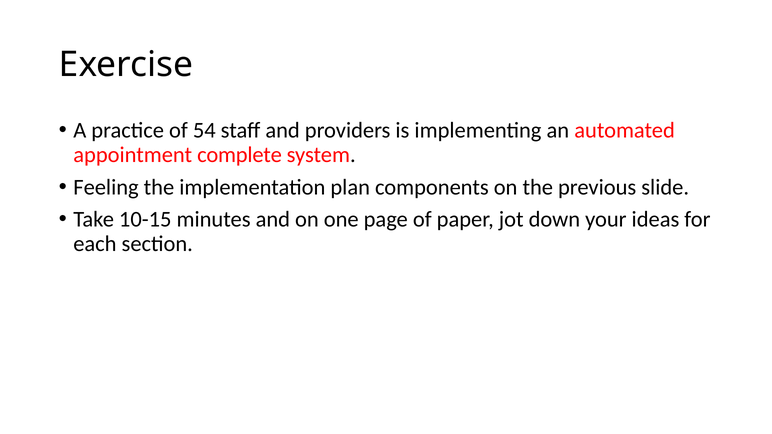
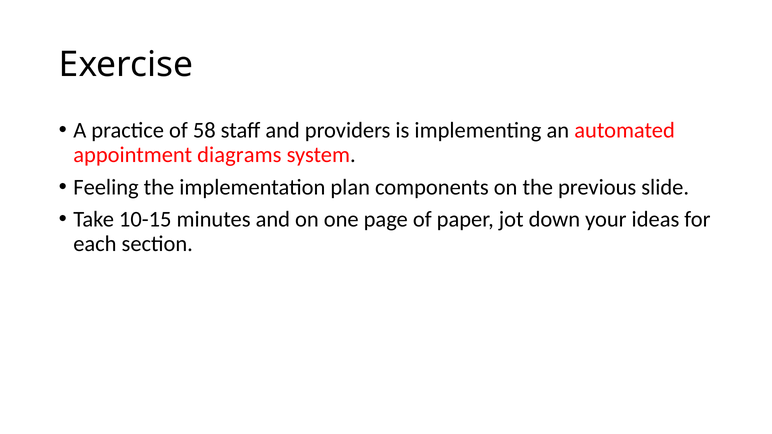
54: 54 -> 58 (204, 131)
complete: complete -> diagrams (239, 155)
